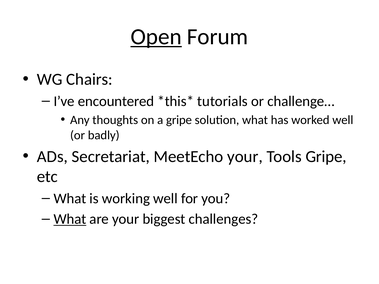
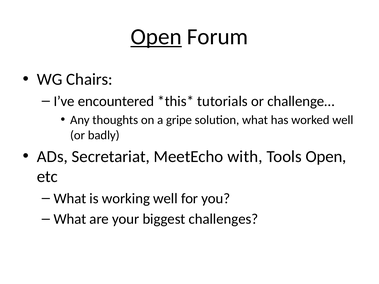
MeetEcho your: your -> with (245, 157)
Tools Gripe: Gripe -> Open (326, 157)
What underline: present -> none (70, 219)
